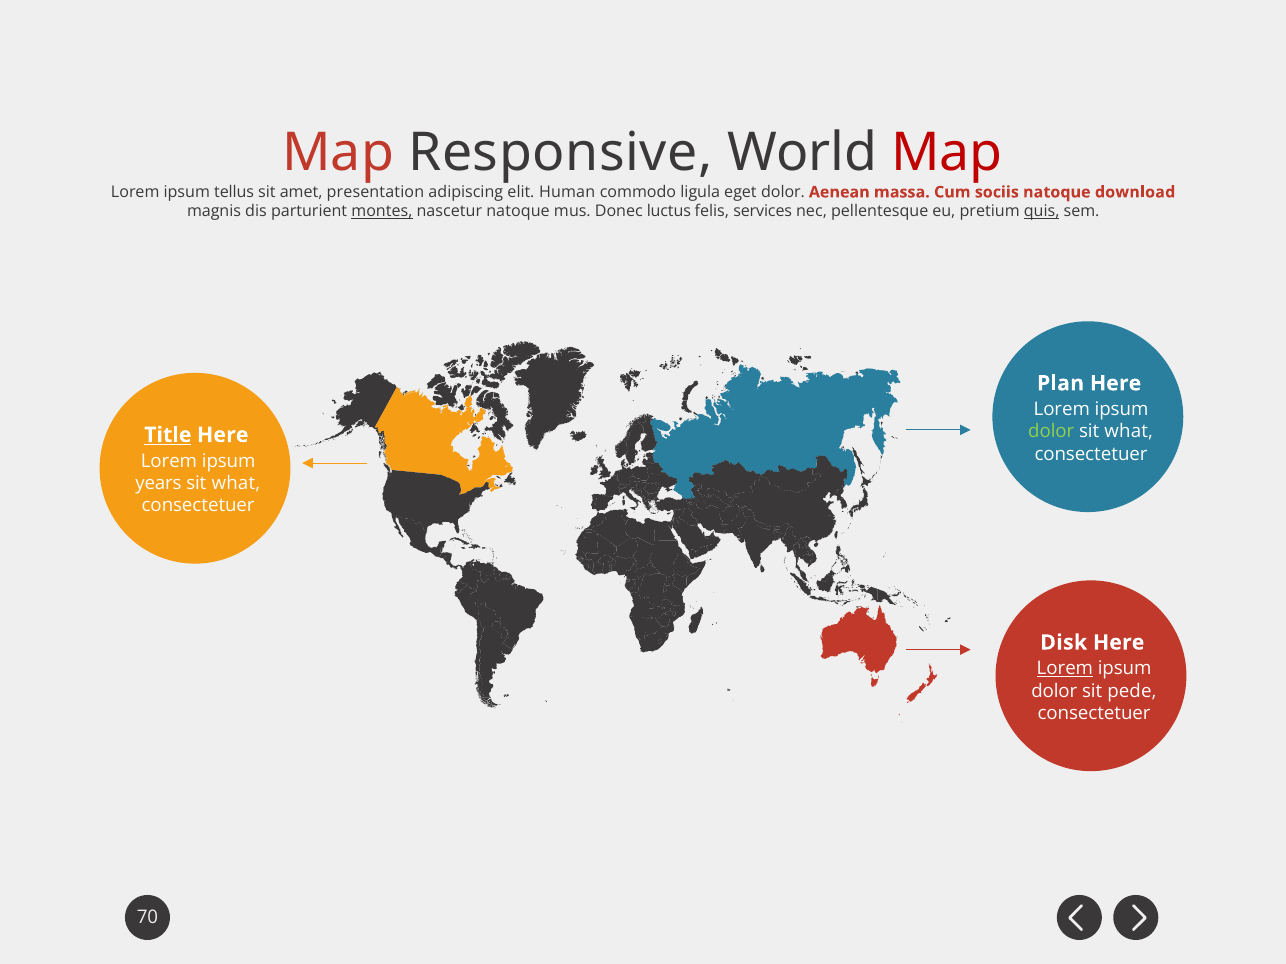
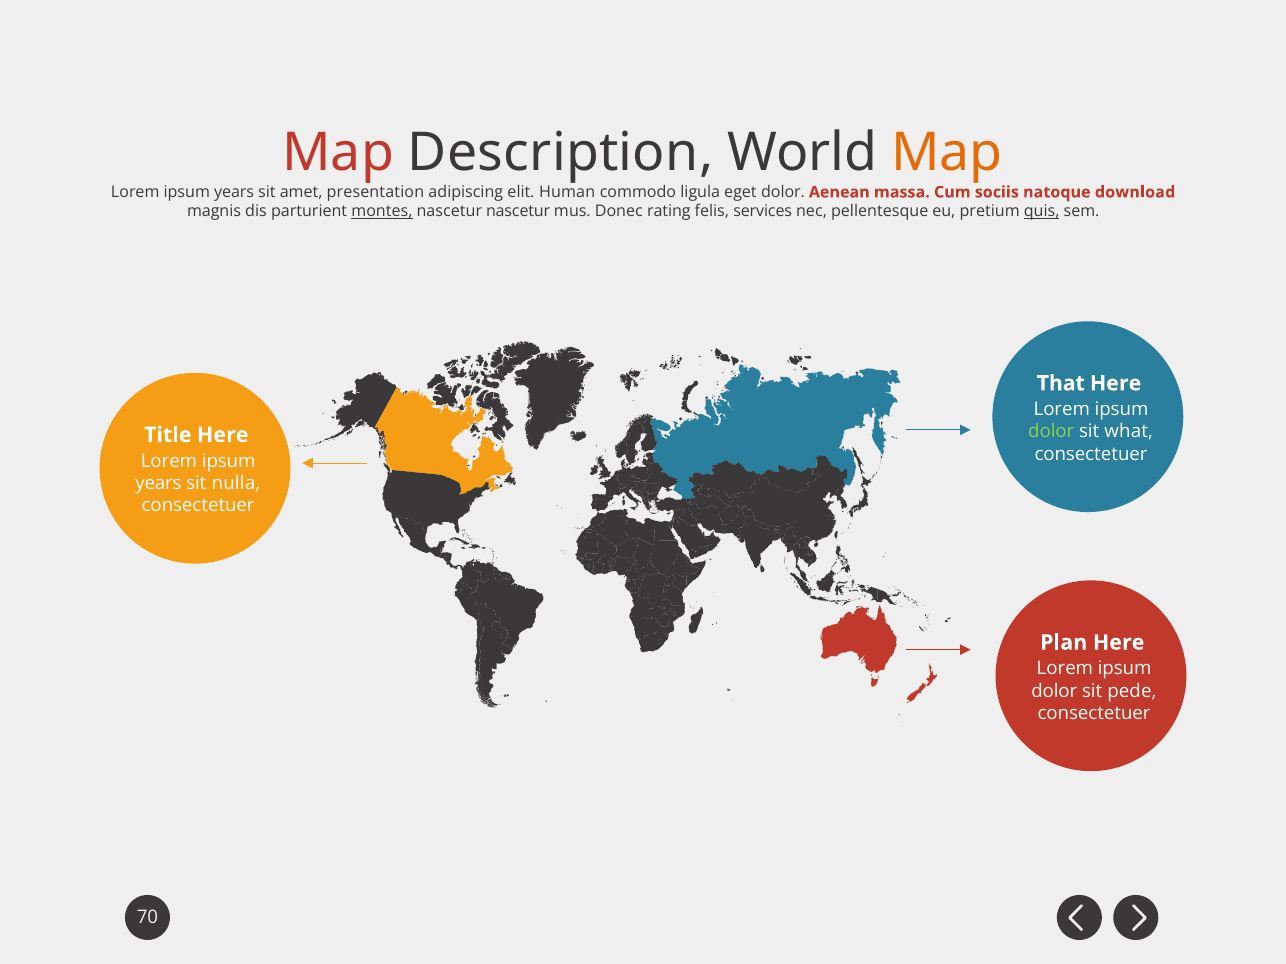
Responsive: Responsive -> Description (561, 153)
Map colour: red -> orange (947, 153)
tellus: tellus -> years (234, 192)
nascetur natoque: natoque -> nascetur (518, 212)
luctus: luctus -> rating (669, 212)
Plan: Plan -> That (1061, 384)
Title underline: present -> none (168, 435)
what: what -> nulla (236, 484)
Disk: Disk -> Plan (1064, 643)
Lorem underline: present -> none (1065, 669)
